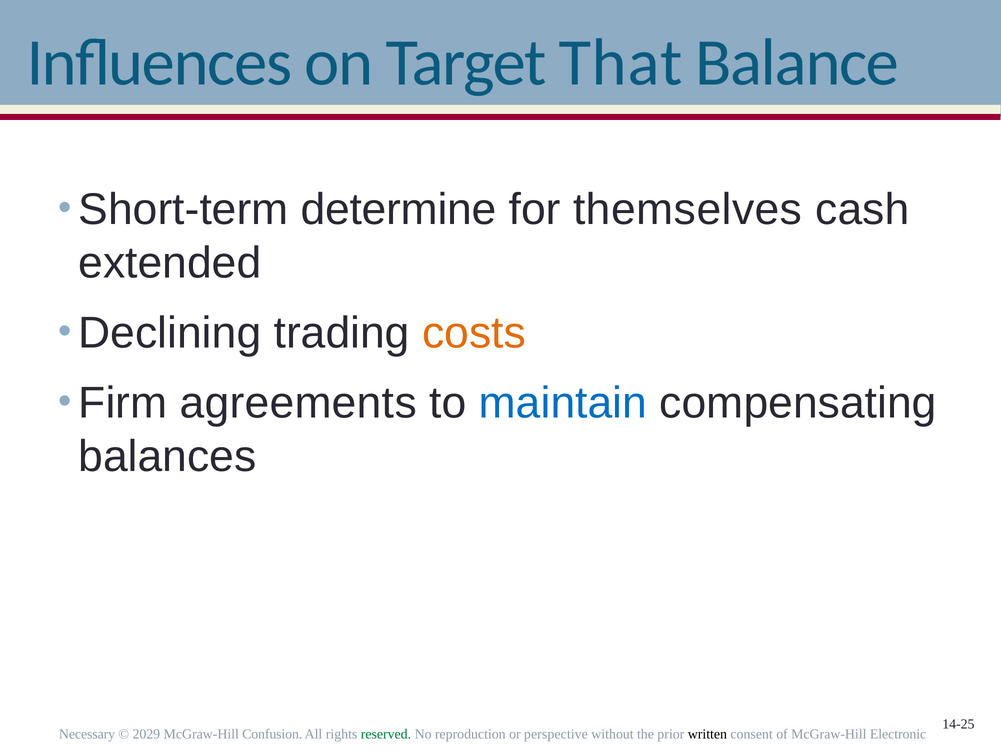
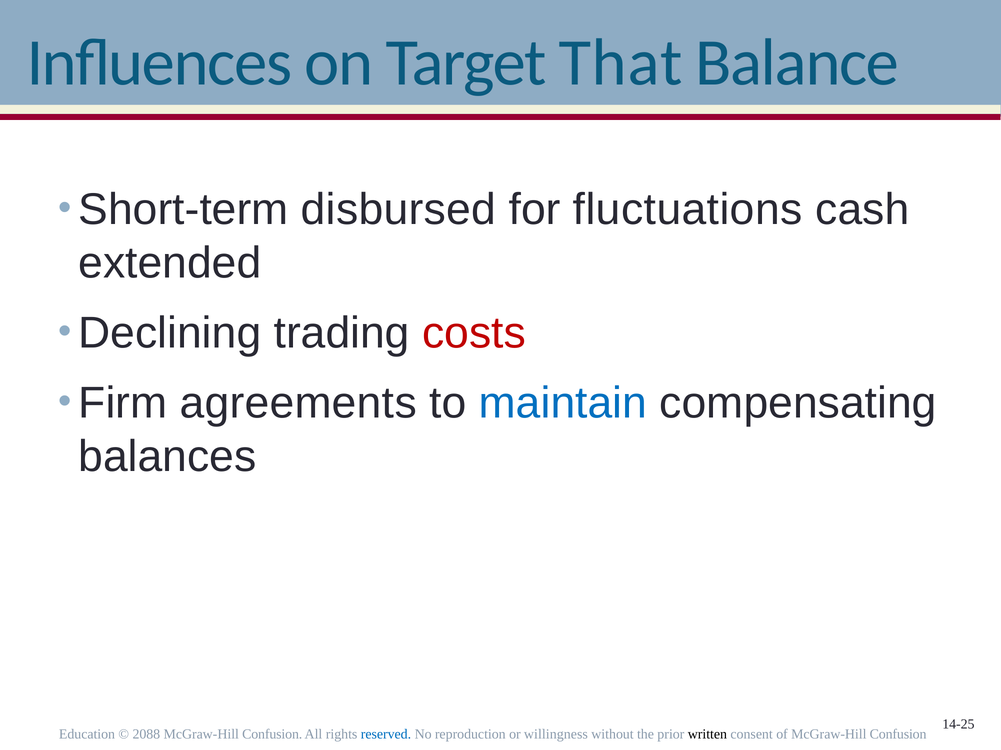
determine: determine -> disbursed (398, 210)
themselves: themselves -> fluctuations (688, 210)
costs colour: orange -> red (474, 333)
Necessary: Necessary -> Education (87, 735)
2029: 2029 -> 2088 (146, 735)
reserved colour: green -> blue (386, 735)
perspective: perspective -> willingness (556, 735)
of McGraw-Hill Electronic: Electronic -> Confusion (898, 735)
